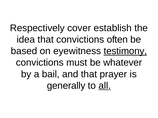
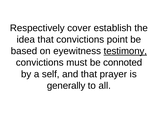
often: often -> point (117, 40)
whatever: whatever -> connoted (123, 63)
bail: bail -> self (51, 74)
all underline: present -> none (105, 86)
